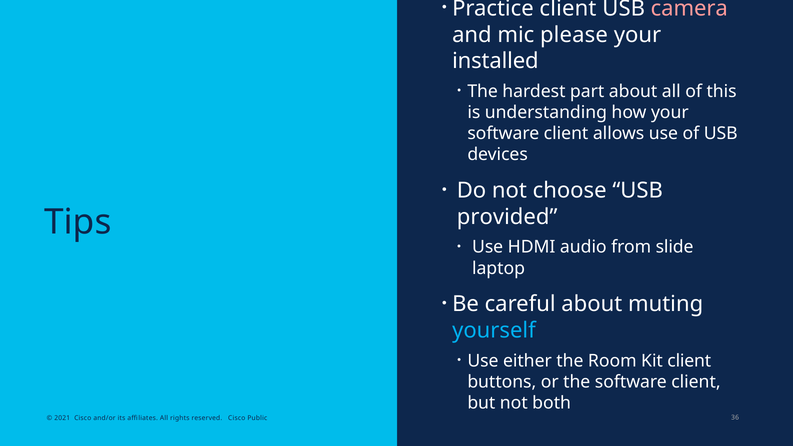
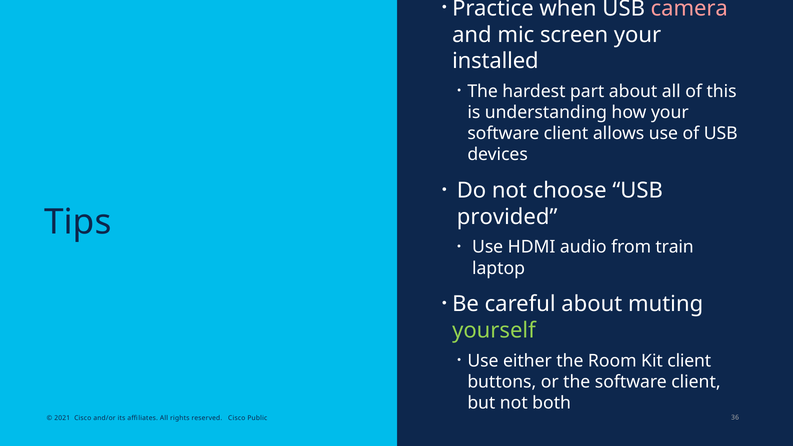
Practice client: client -> when (568, 8)
please: please -> screen (574, 35)
slide: slide -> train (675, 247)
yourself colour: light blue -> light green (494, 331)
